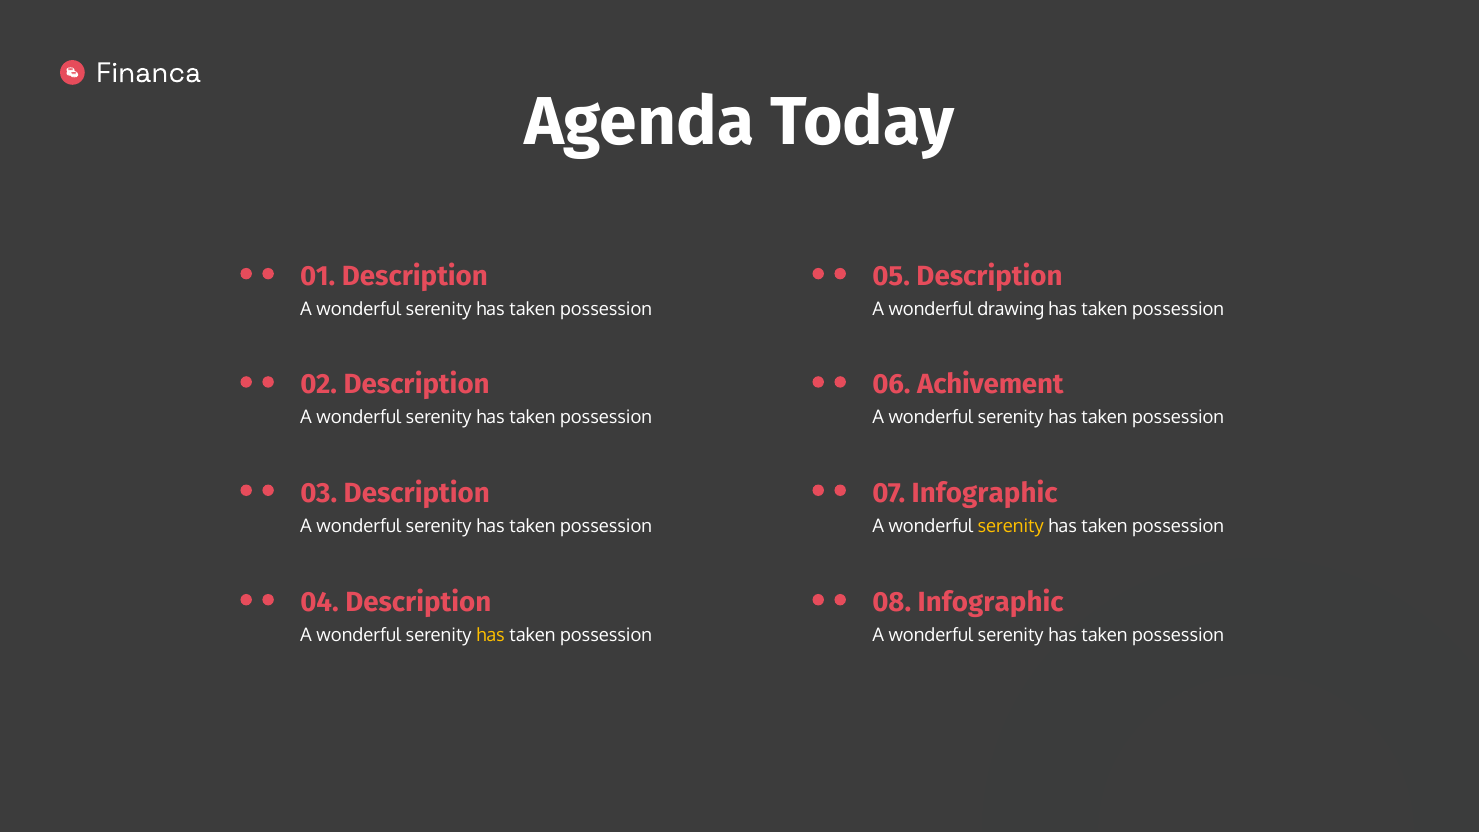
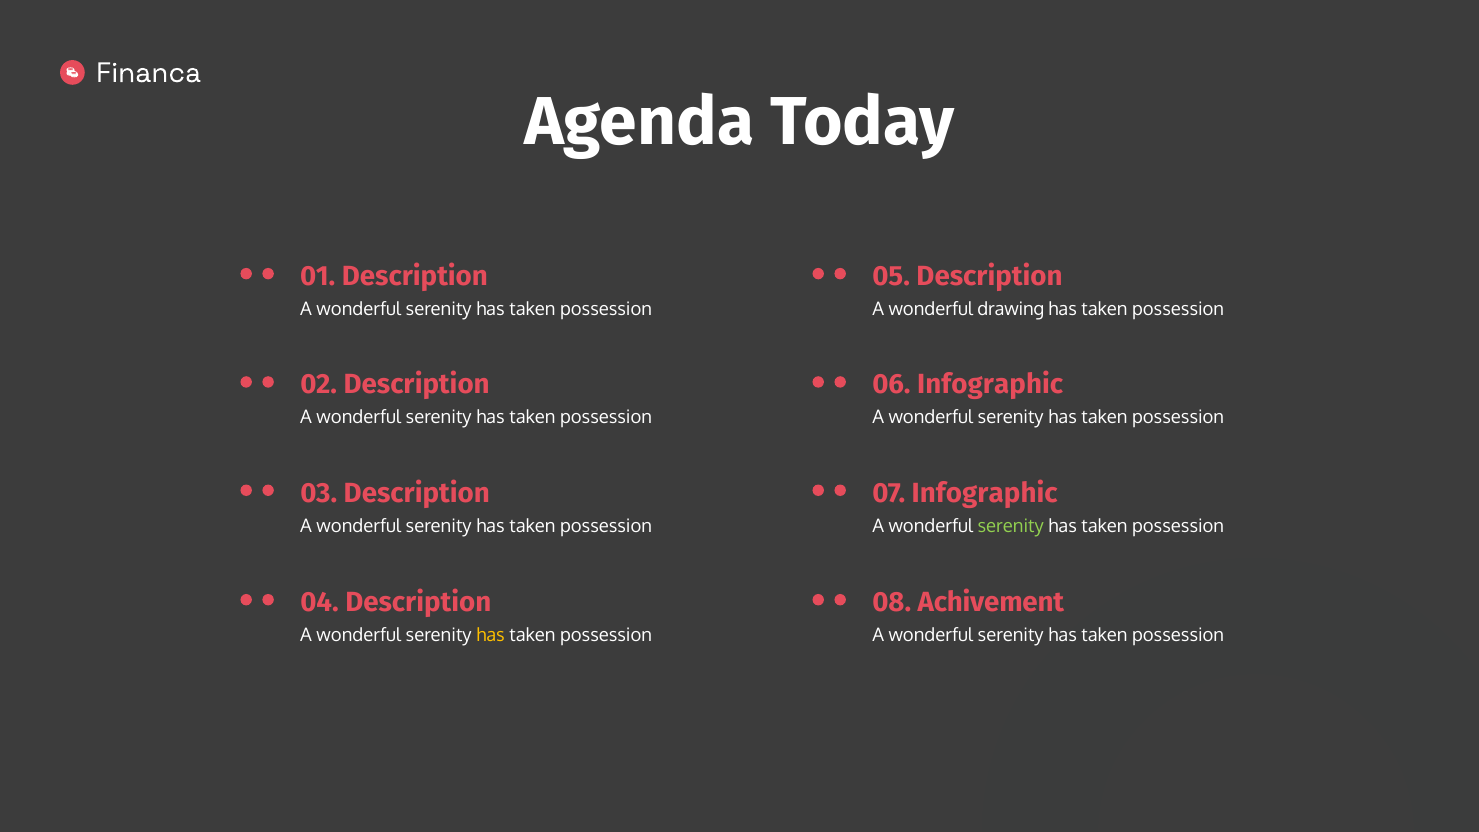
06 Achivement: Achivement -> Infographic (990, 385)
serenity colour: yellow -> light green (1011, 526)
08 Infographic: Infographic -> Achivement (991, 602)
